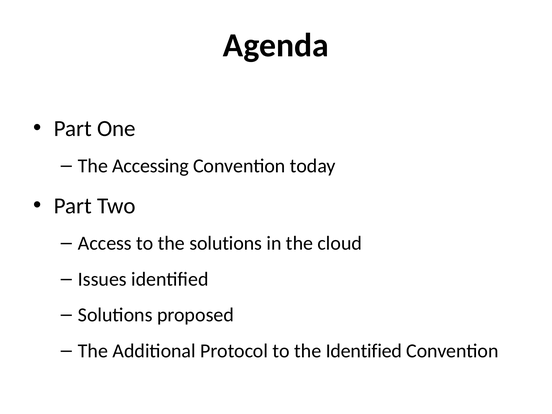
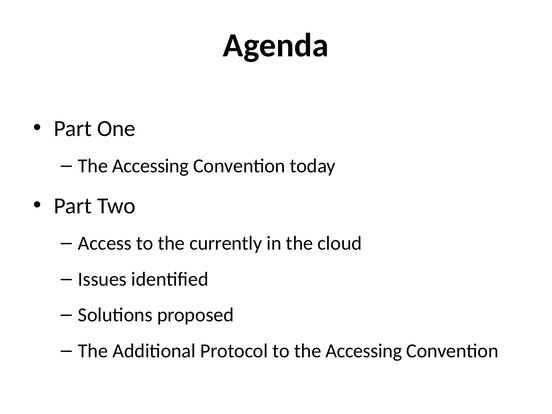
the solutions: solutions -> currently (226, 243)
to the Identified: Identified -> Accessing (364, 351)
